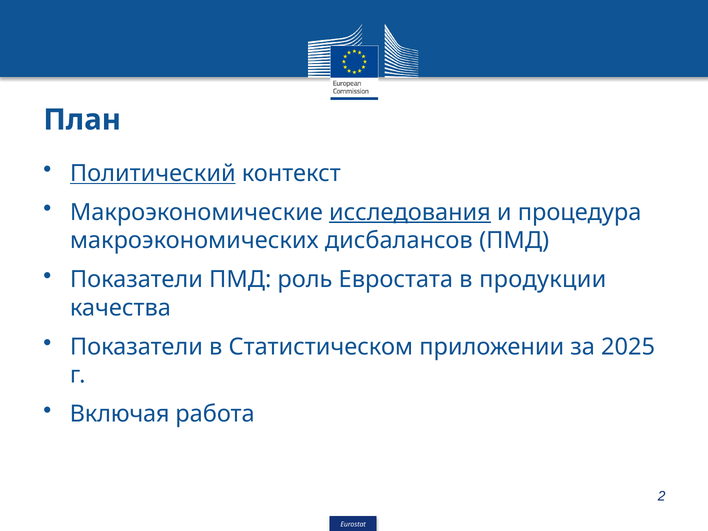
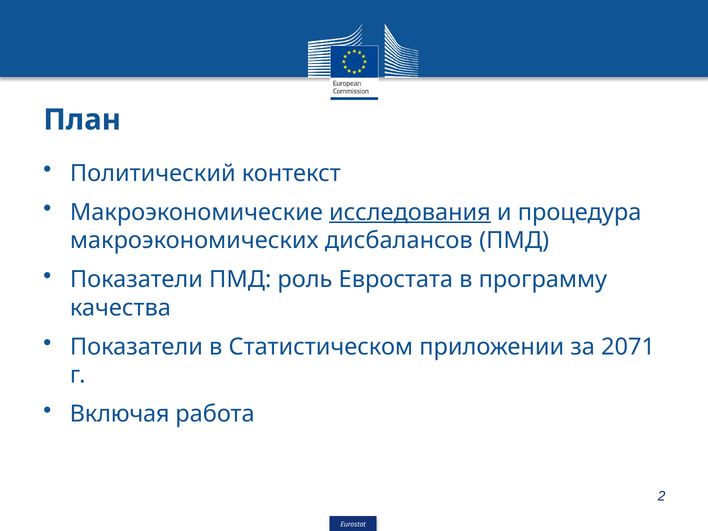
Политический underline: present -> none (153, 173)
продукции: продукции -> программу (543, 280)
2025: 2025 -> 2071 (628, 347)
